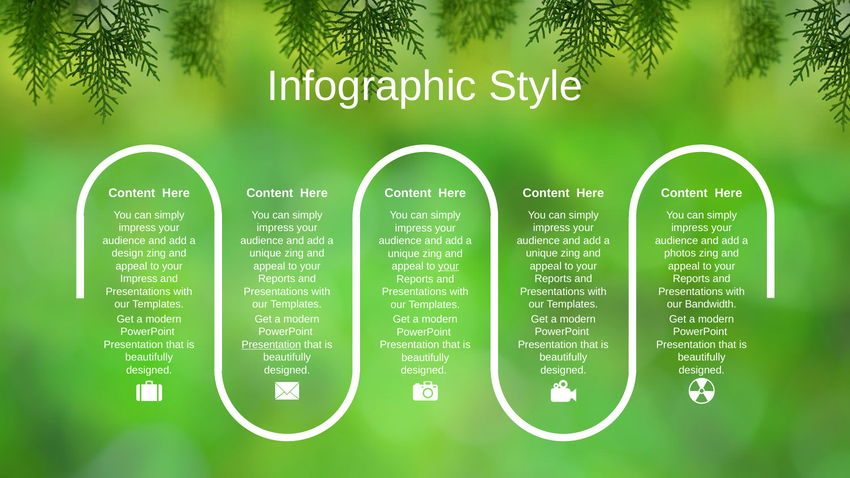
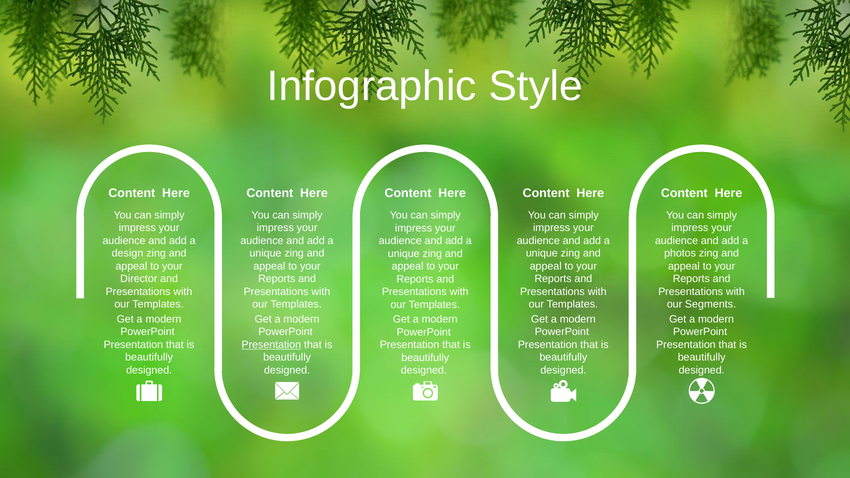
your underline: present -> none (449, 266)
Impress: Impress -> Director (139, 279)
Bandwidth: Bandwidth -> Segments (711, 304)
